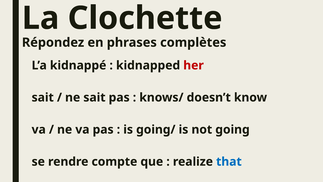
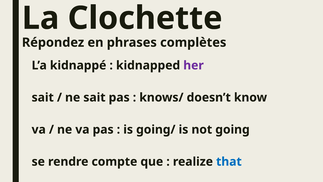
her colour: red -> purple (194, 65)
